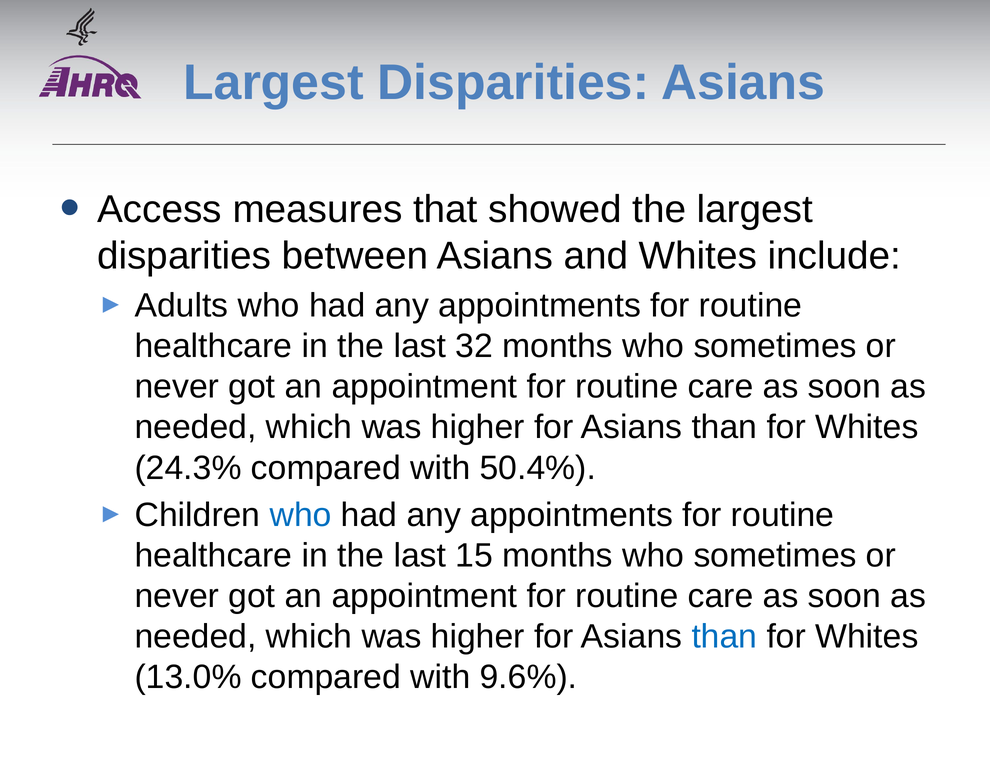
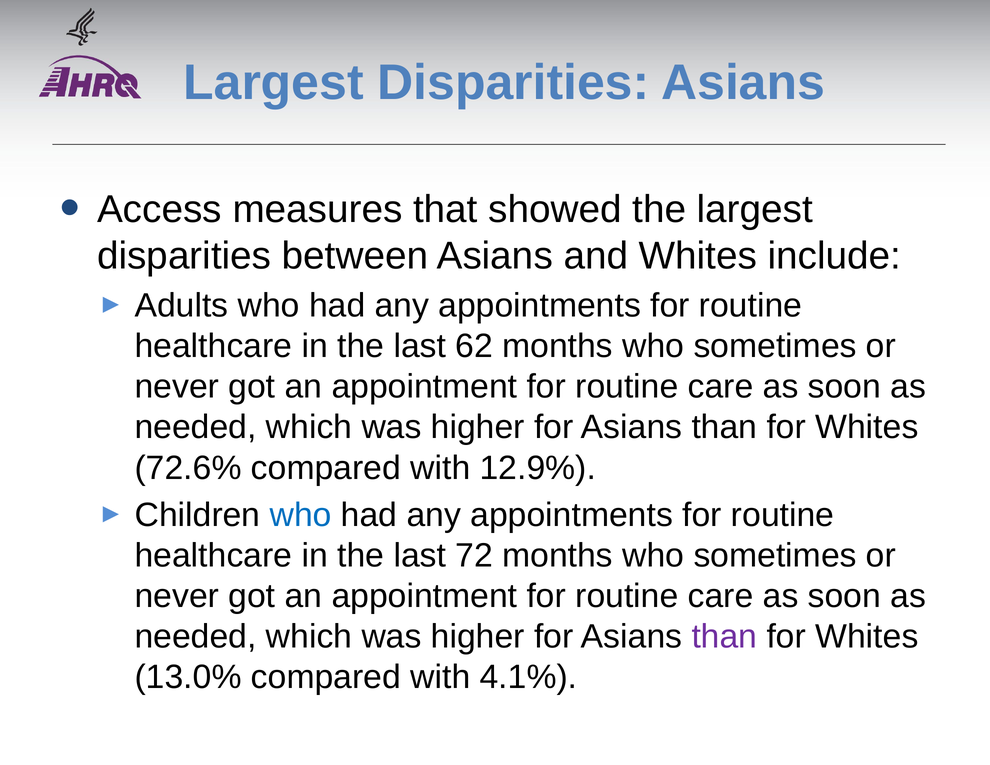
32: 32 -> 62 (474, 346)
24.3%: 24.3% -> 72.6% (188, 468)
50.4%: 50.4% -> 12.9% (538, 468)
15: 15 -> 72 (474, 556)
than colour: blue -> purple (724, 637)
9.6%: 9.6% -> 4.1% (528, 677)
